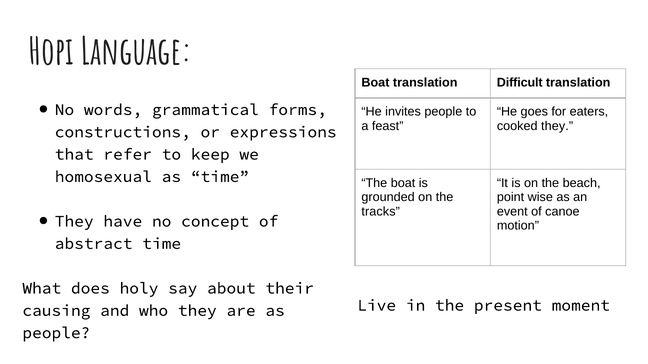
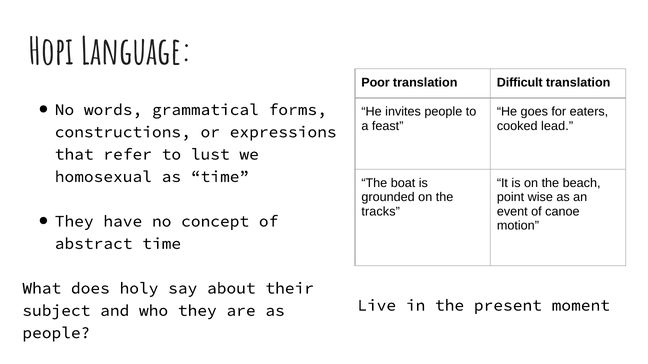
Boat: Boat -> Poor (376, 83)
cooked they: they -> lead (557, 126)
keep: keep -> lust (210, 154)
causing: causing -> subject (56, 311)
